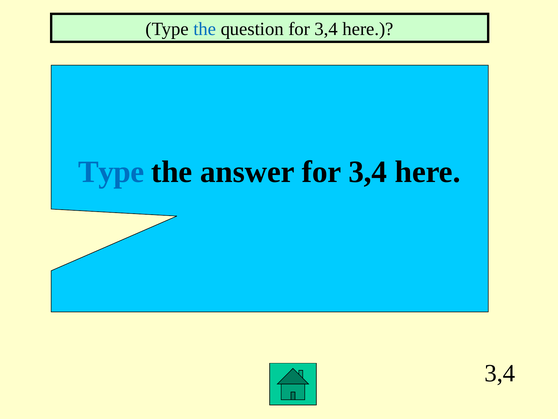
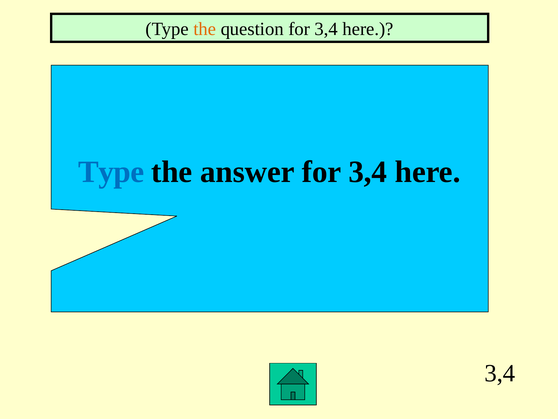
the colour: blue -> orange (205, 29)
